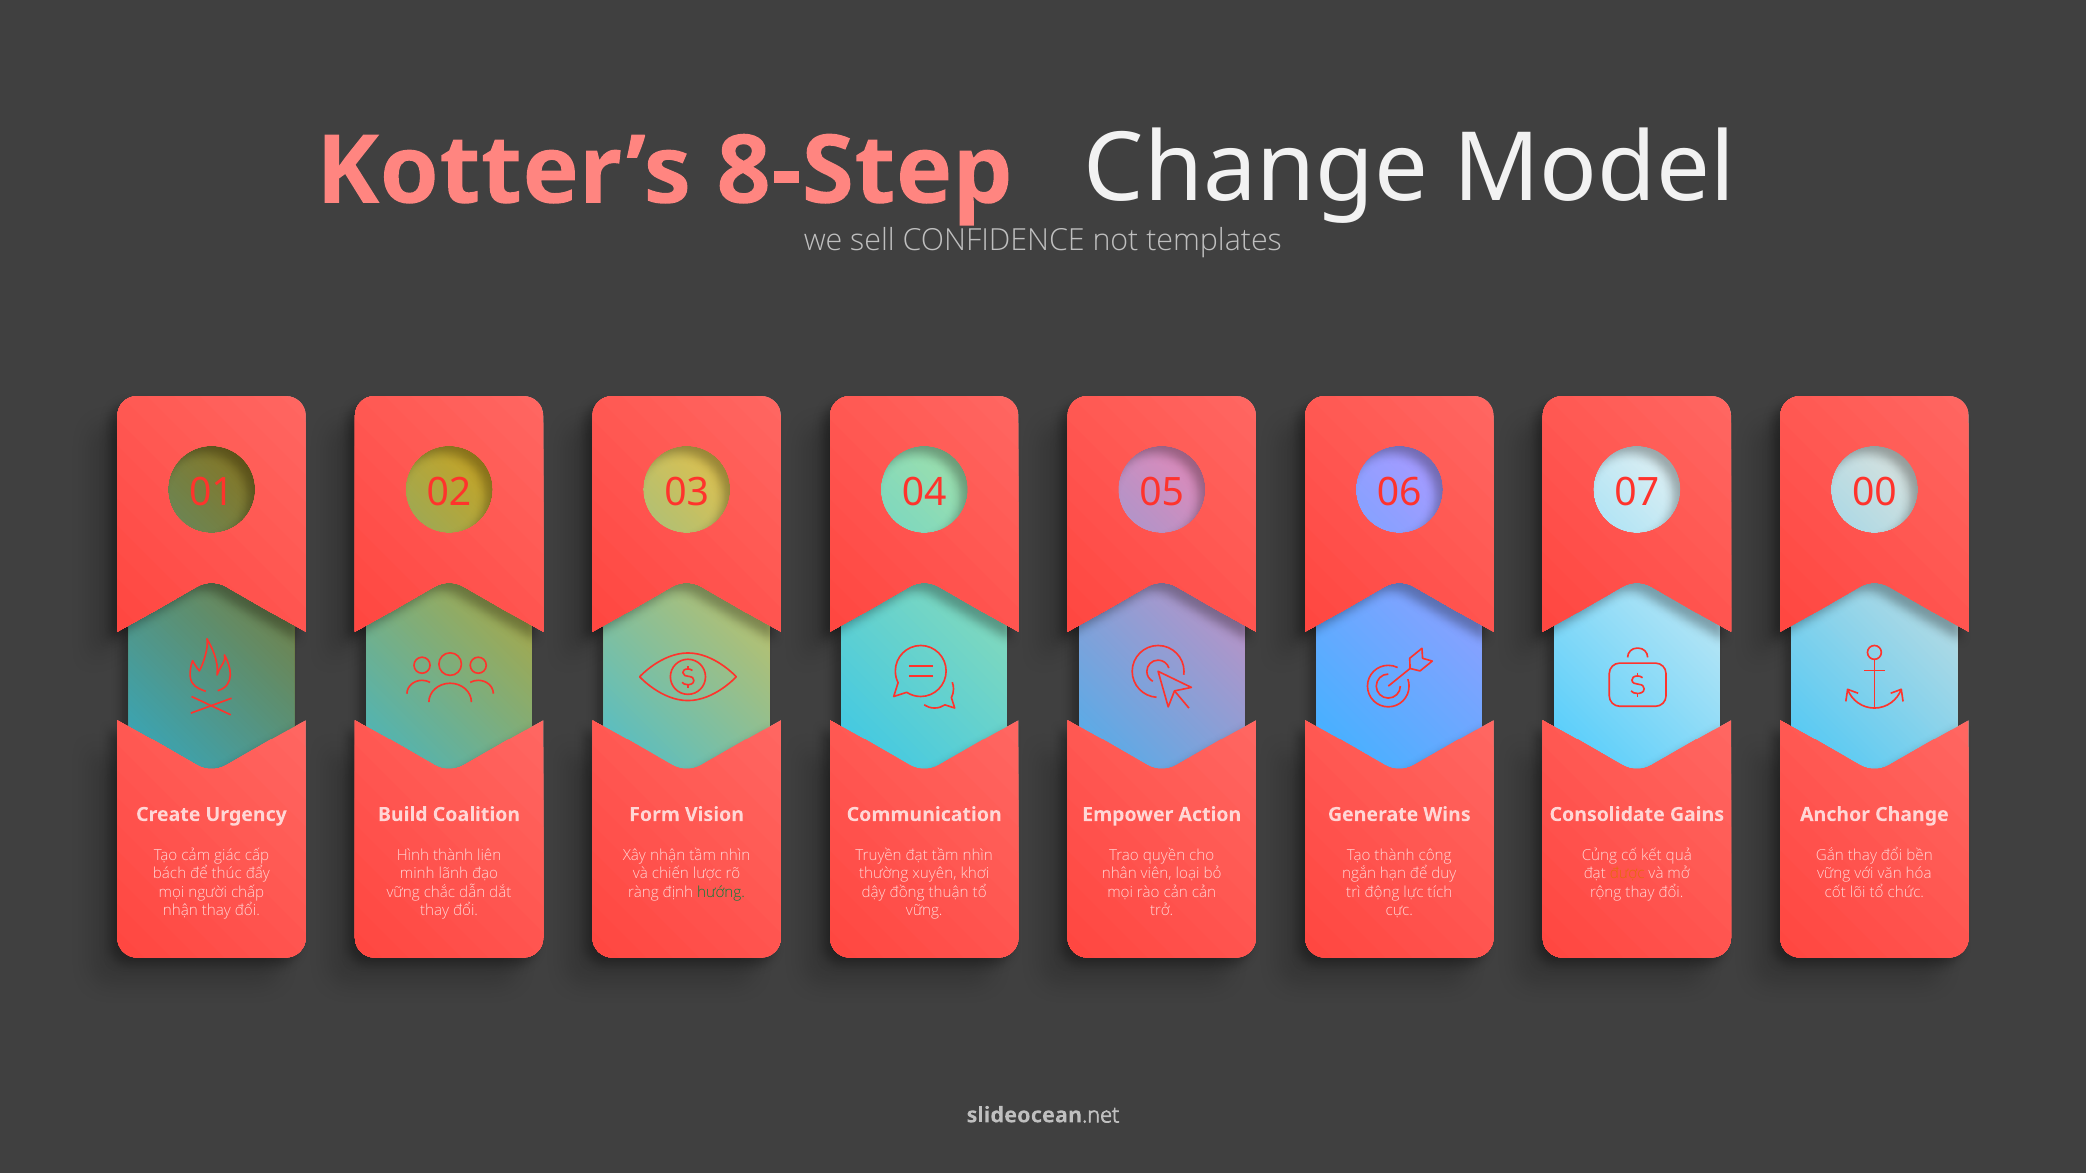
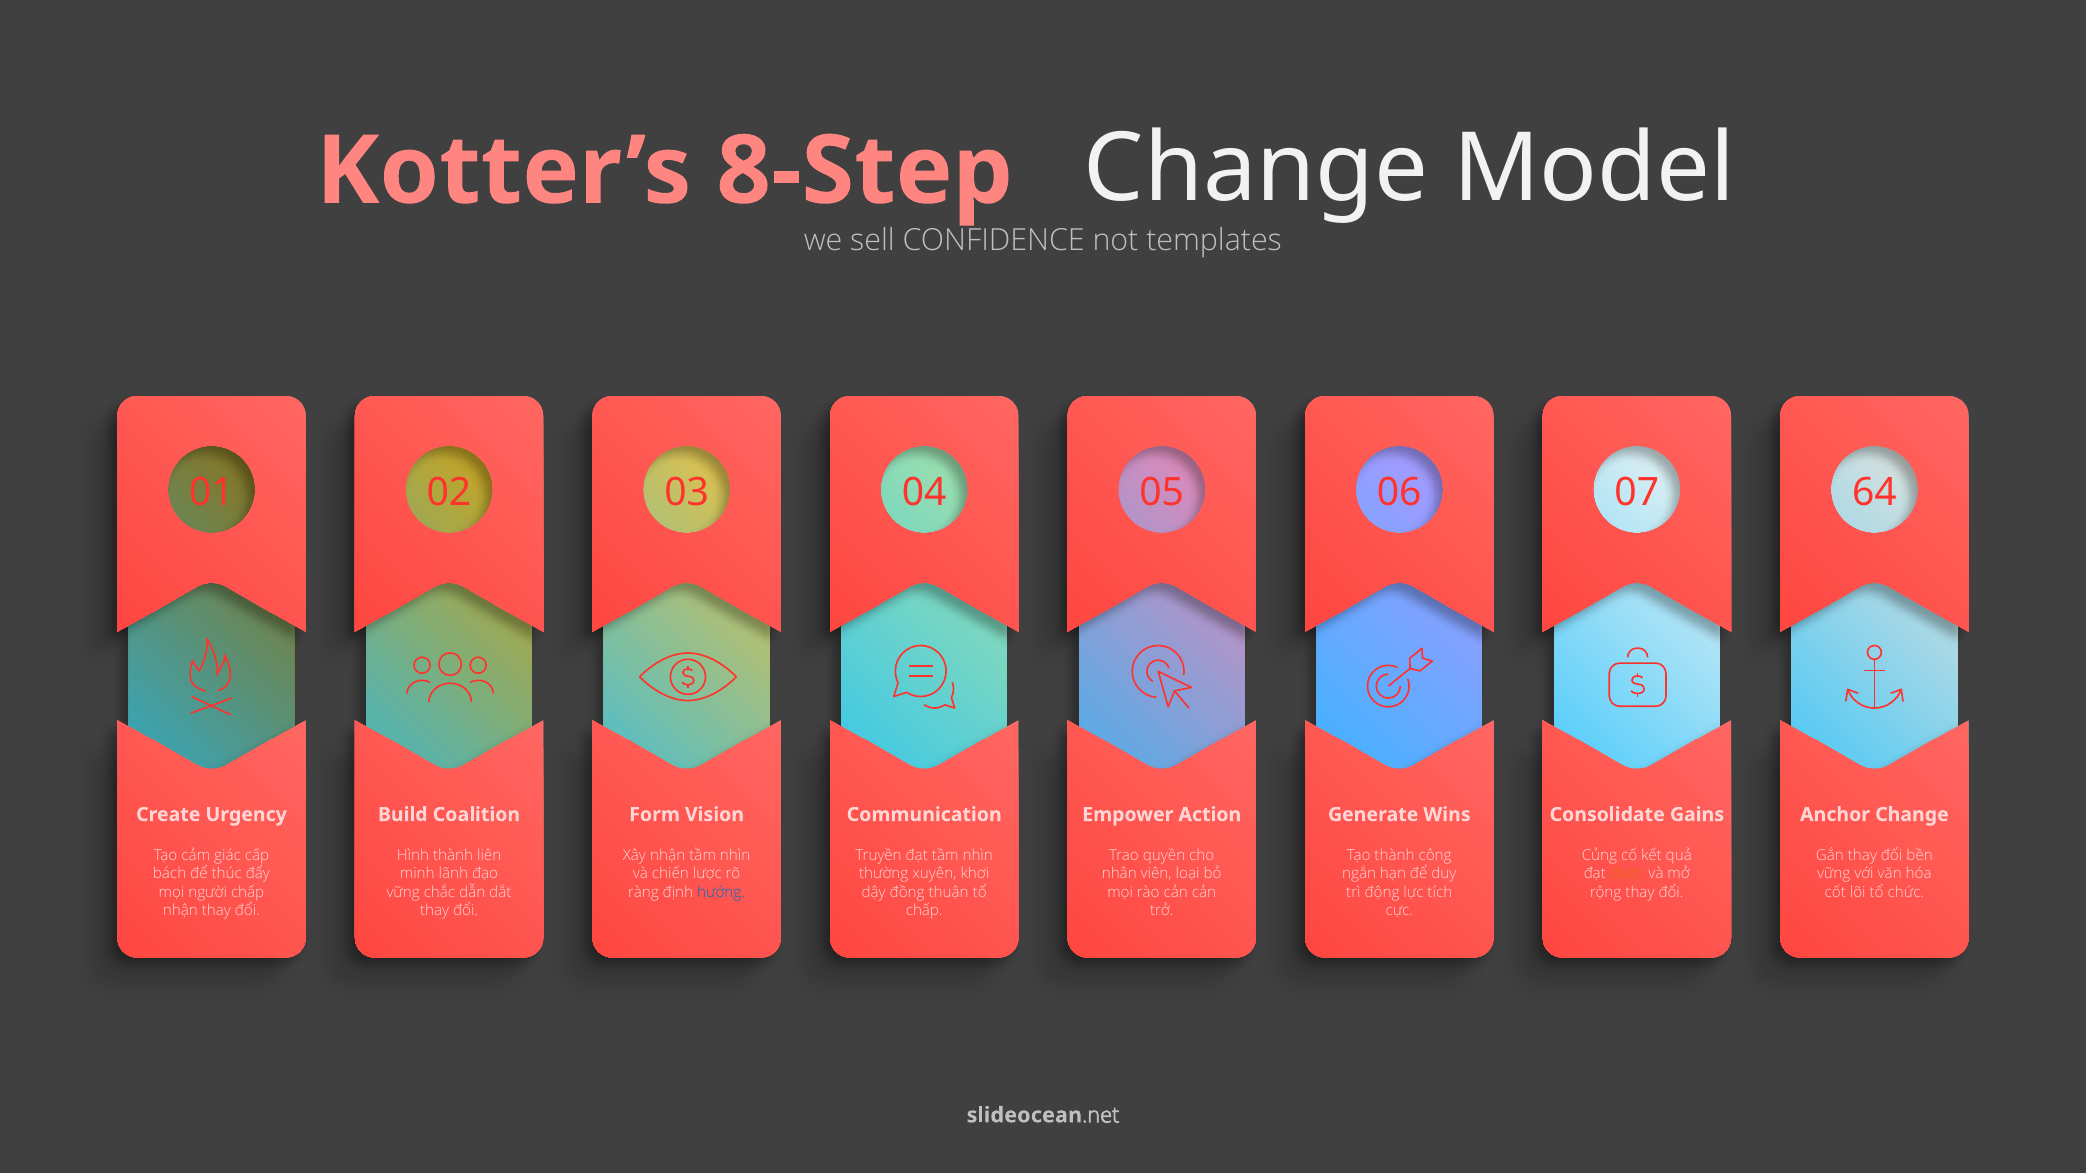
00: 00 -> 64 (1874, 492)
hướng colour: green -> blue (721, 892)
vững: vững -> chấp (924, 911)
